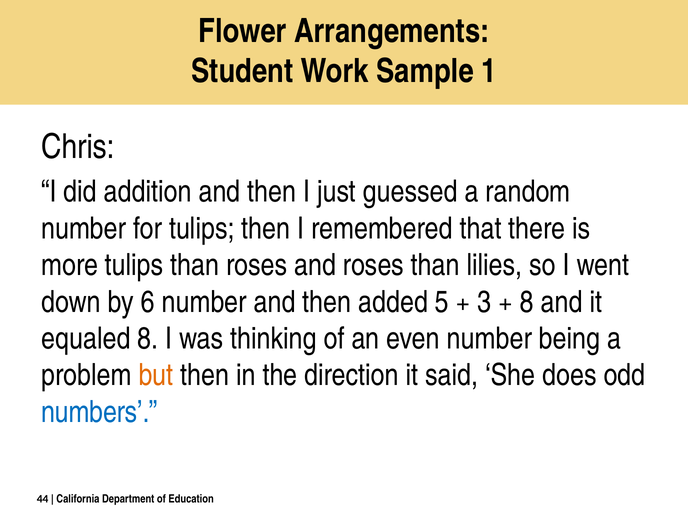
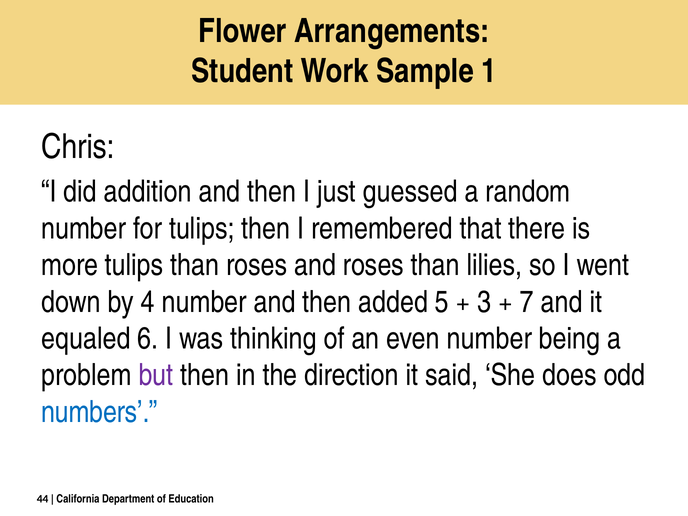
6: 6 -> 4 (148, 302)
8: 8 -> 7 (527, 302)
equaled 8: 8 -> 6 (148, 339)
but colour: orange -> purple (156, 375)
